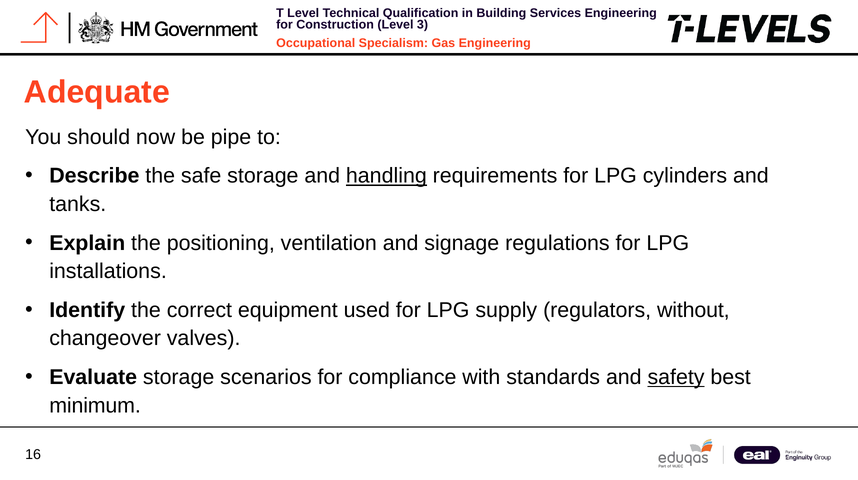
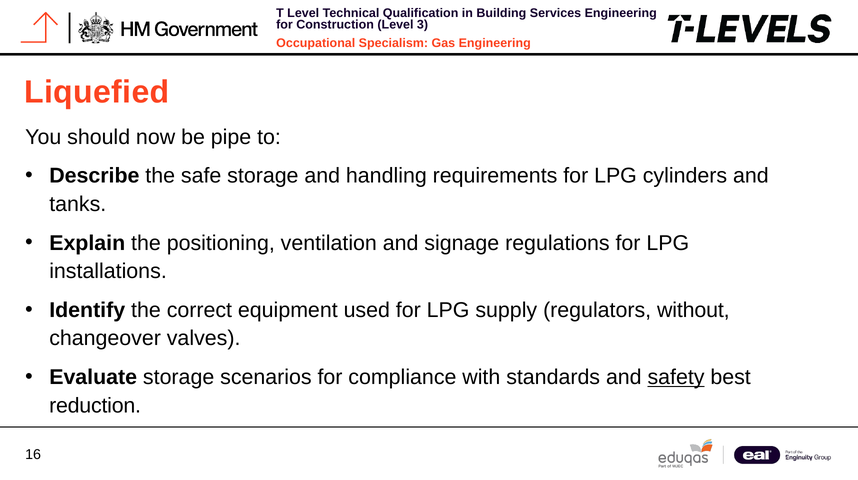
Adequate: Adequate -> Liquefied (97, 92)
handling underline: present -> none (386, 176)
minimum: minimum -> reduction (95, 405)
